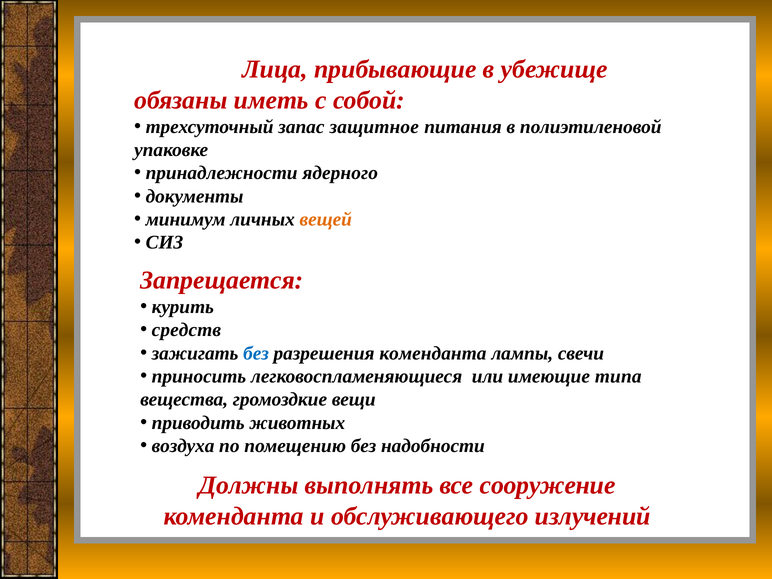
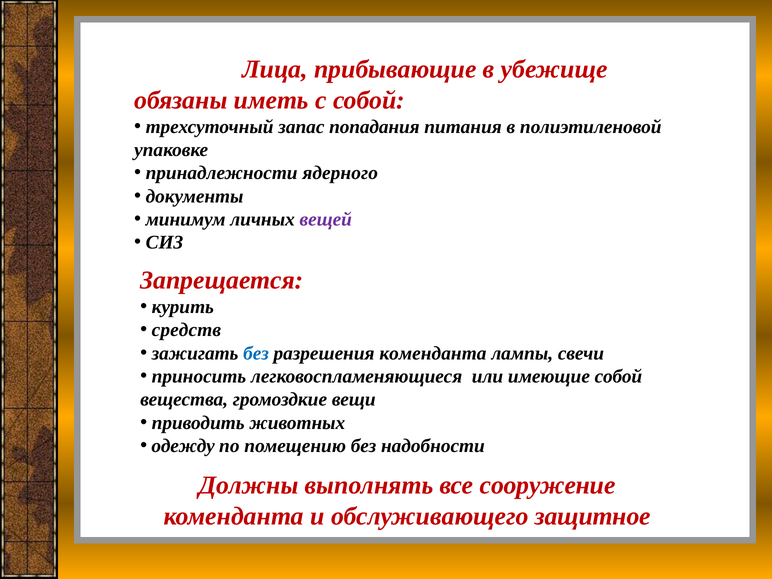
защитное: защитное -> попадания (374, 127)
вещей colour: orange -> purple (326, 219)
имеющие типа: типа -> собой (618, 376)
воздуха: воздуха -> одежду (183, 446)
излучений: излучений -> защитное (593, 516)
